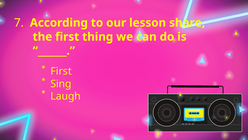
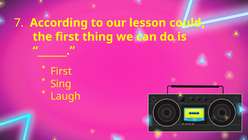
share: share -> could (187, 23)
